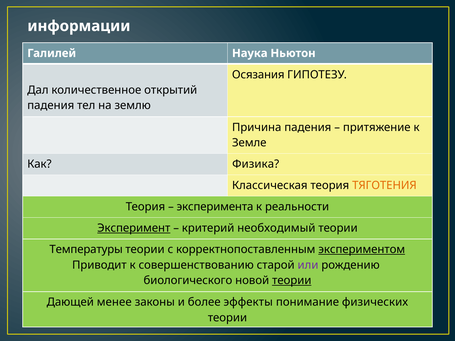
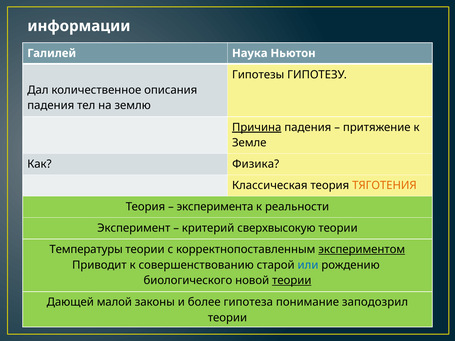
Осязания: Осязания -> Гипотезы (258, 75)
открытий: открытий -> описания (171, 90)
Причина underline: none -> present (257, 127)
Эксперимент underline: present -> none (134, 228)
необходимый: необходимый -> сверхвысокую (276, 228)
или colour: purple -> blue (308, 265)
менее: менее -> малой (114, 302)
эффекты: эффекты -> гипотеза (248, 302)
физических: физических -> заподозрил (375, 302)
